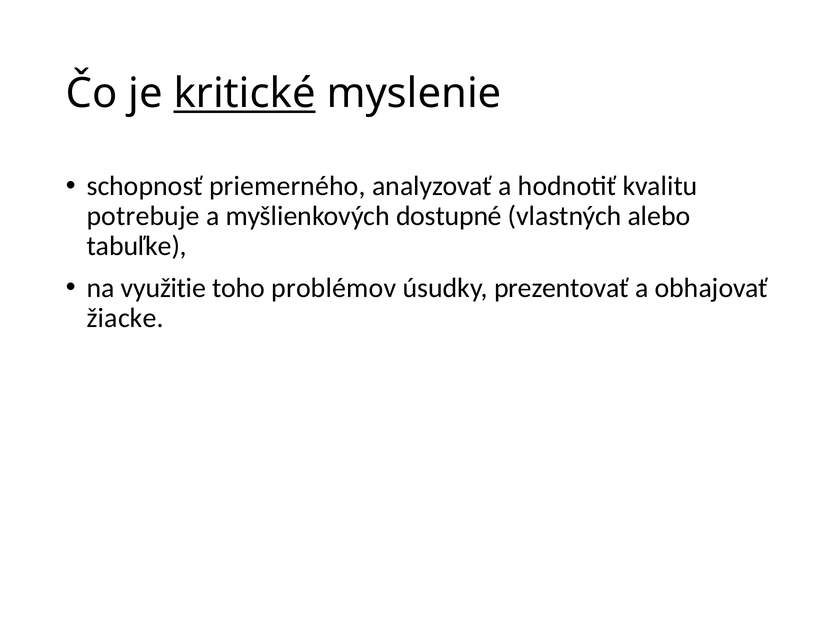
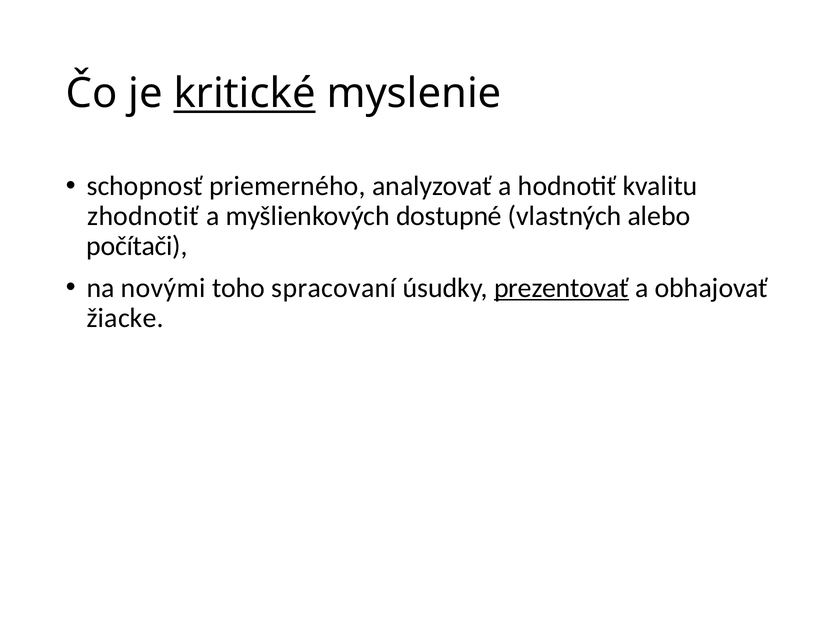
potrebuje: potrebuje -> zhodnotiť (143, 216)
tabuľke: tabuľke -> počítači (137, 246)
využitie: využitie -> novými (163, 288)
problémov: problémov -> spracovaní (334, 288)
prezentovať underline: none -> present (562, 288)
